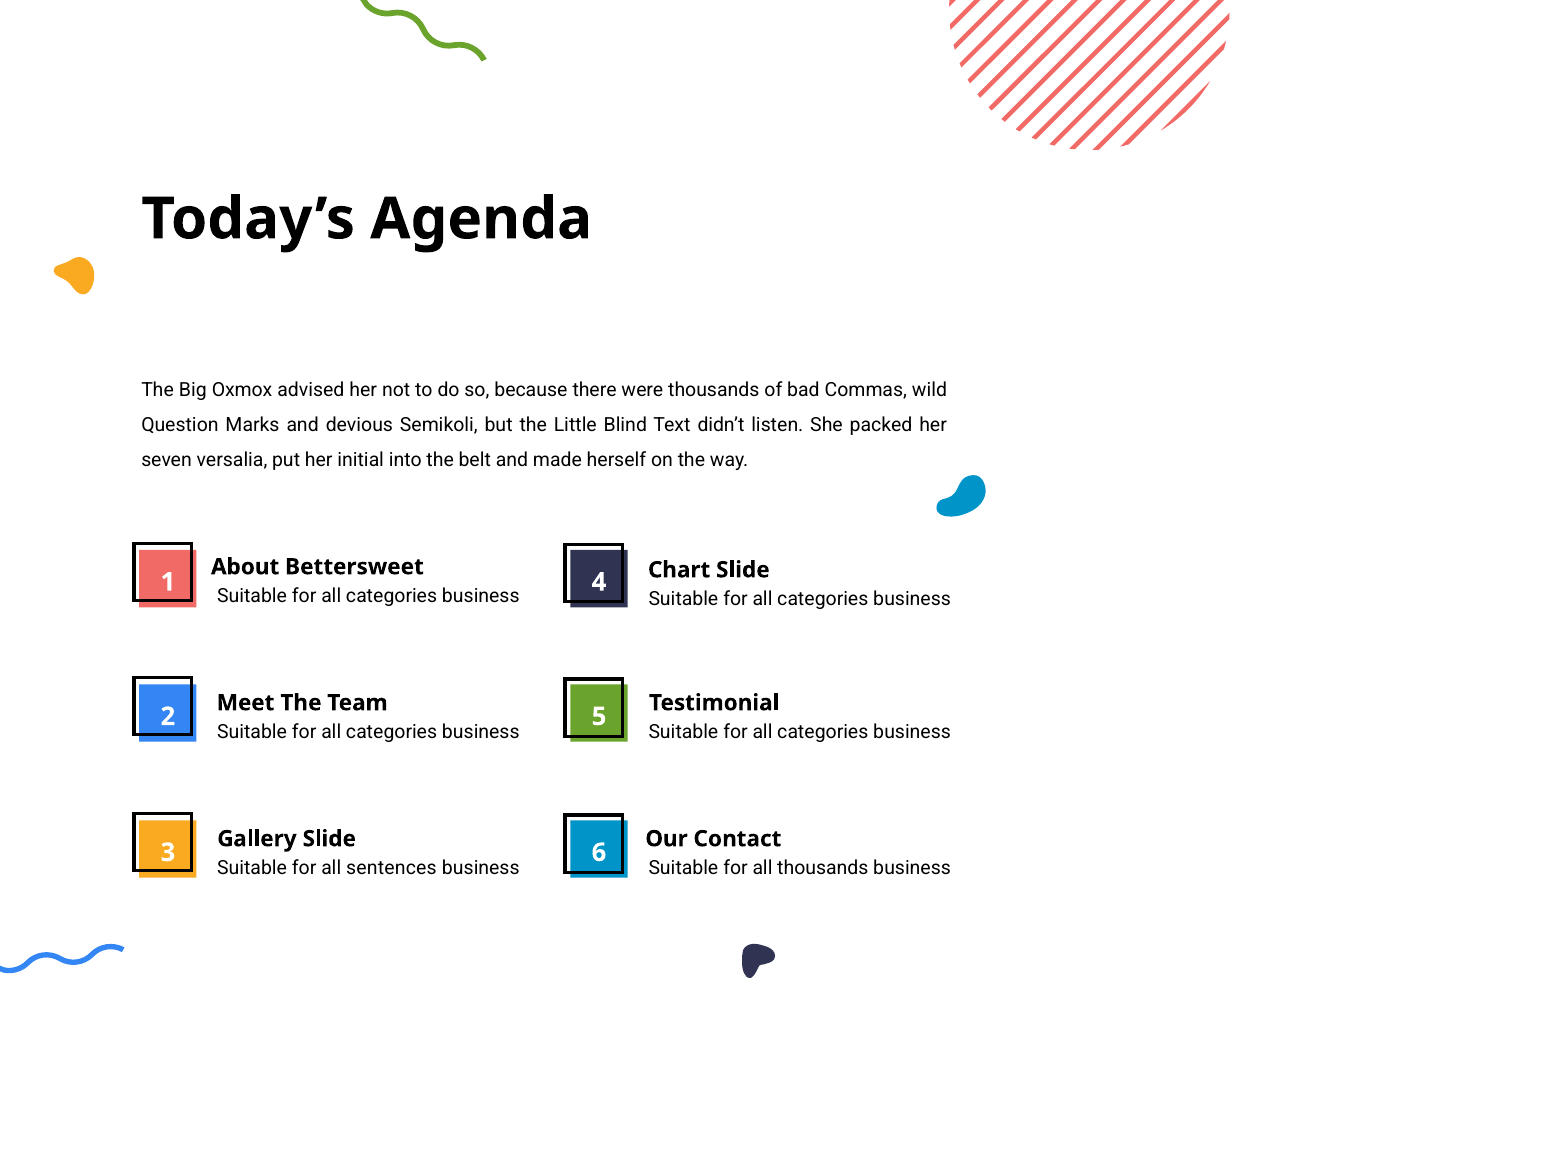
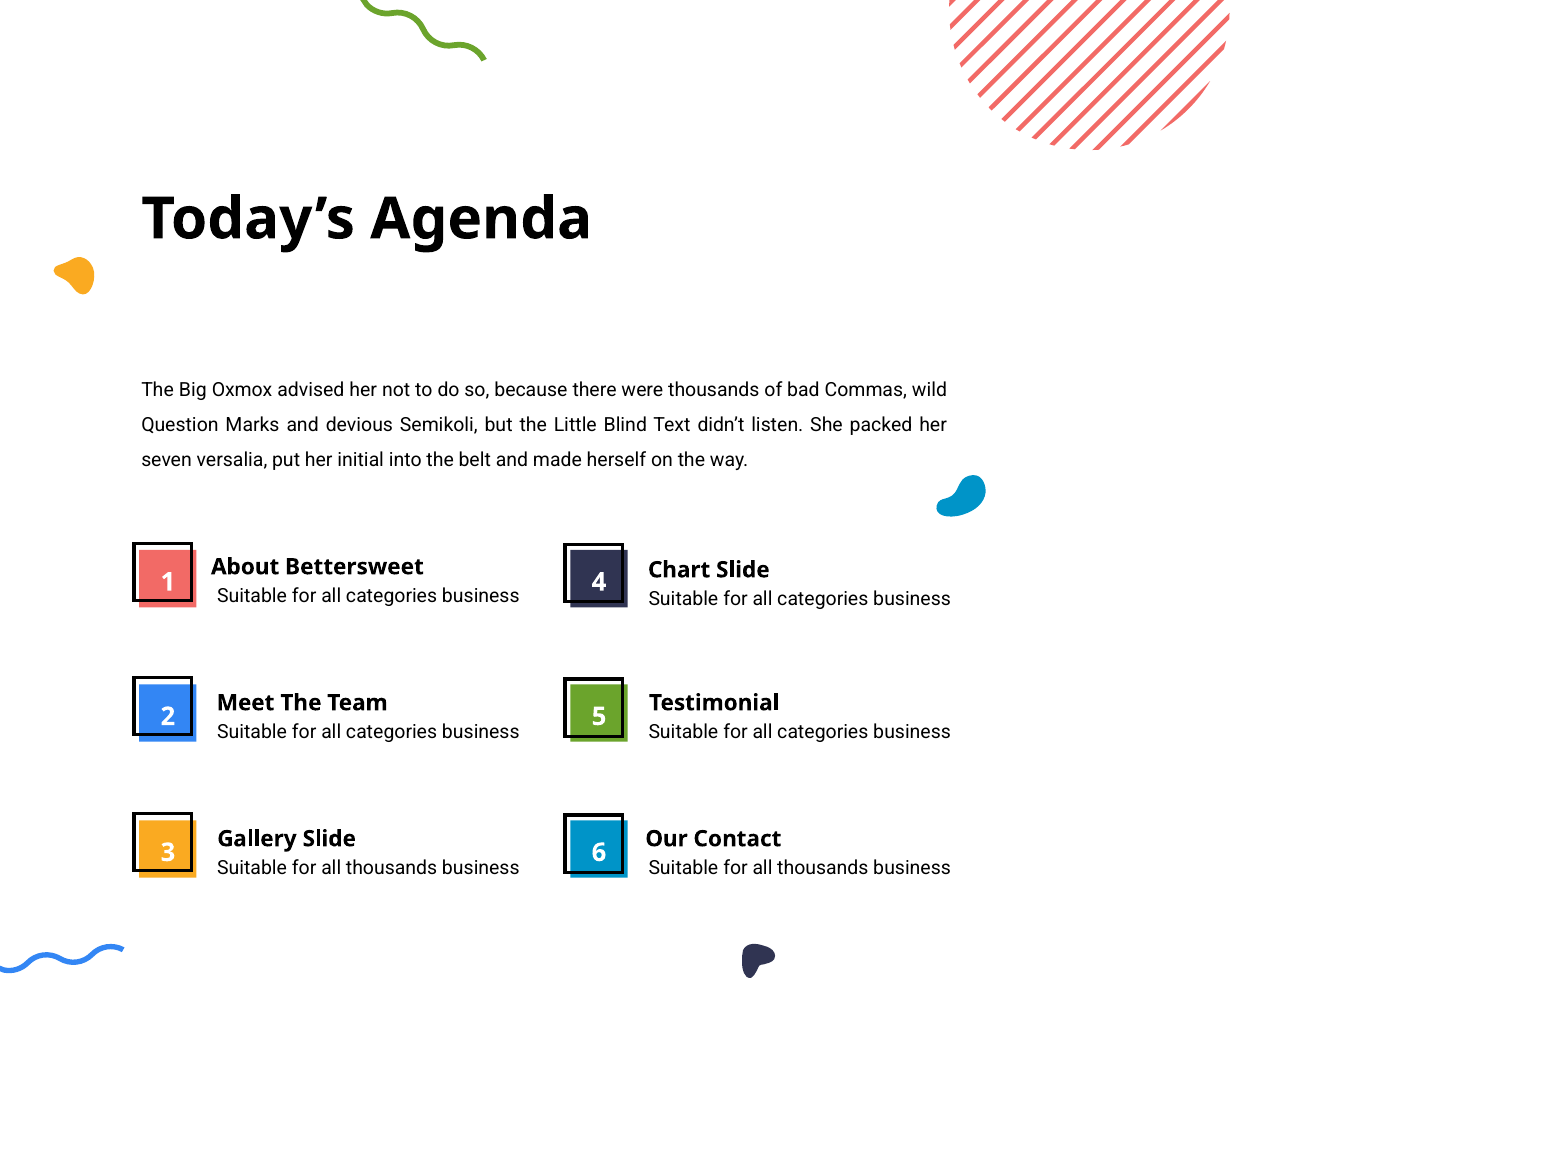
sentences: sentences -> thousands (392, 868)
